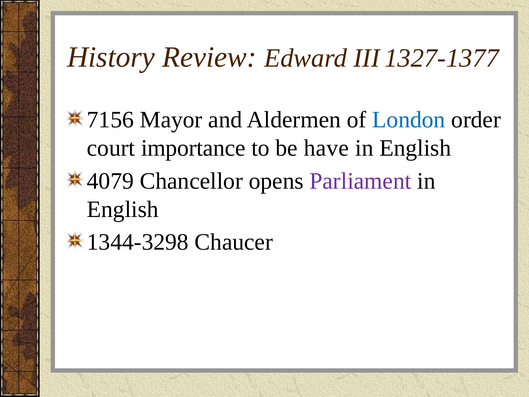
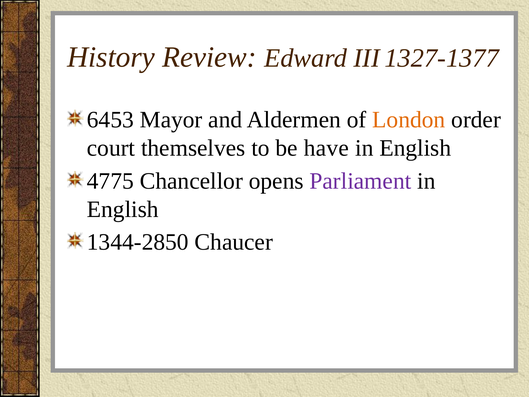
7156: 7156 -> 6453 (110, 120)
London colour: blue -> orange (409, 120)
importance: importance -> themselves (193, 148)
4079: 4079 -> 4775 (110, 181)
1344-3298: 1344-3298 -> 1344-2850 (138, 242)
